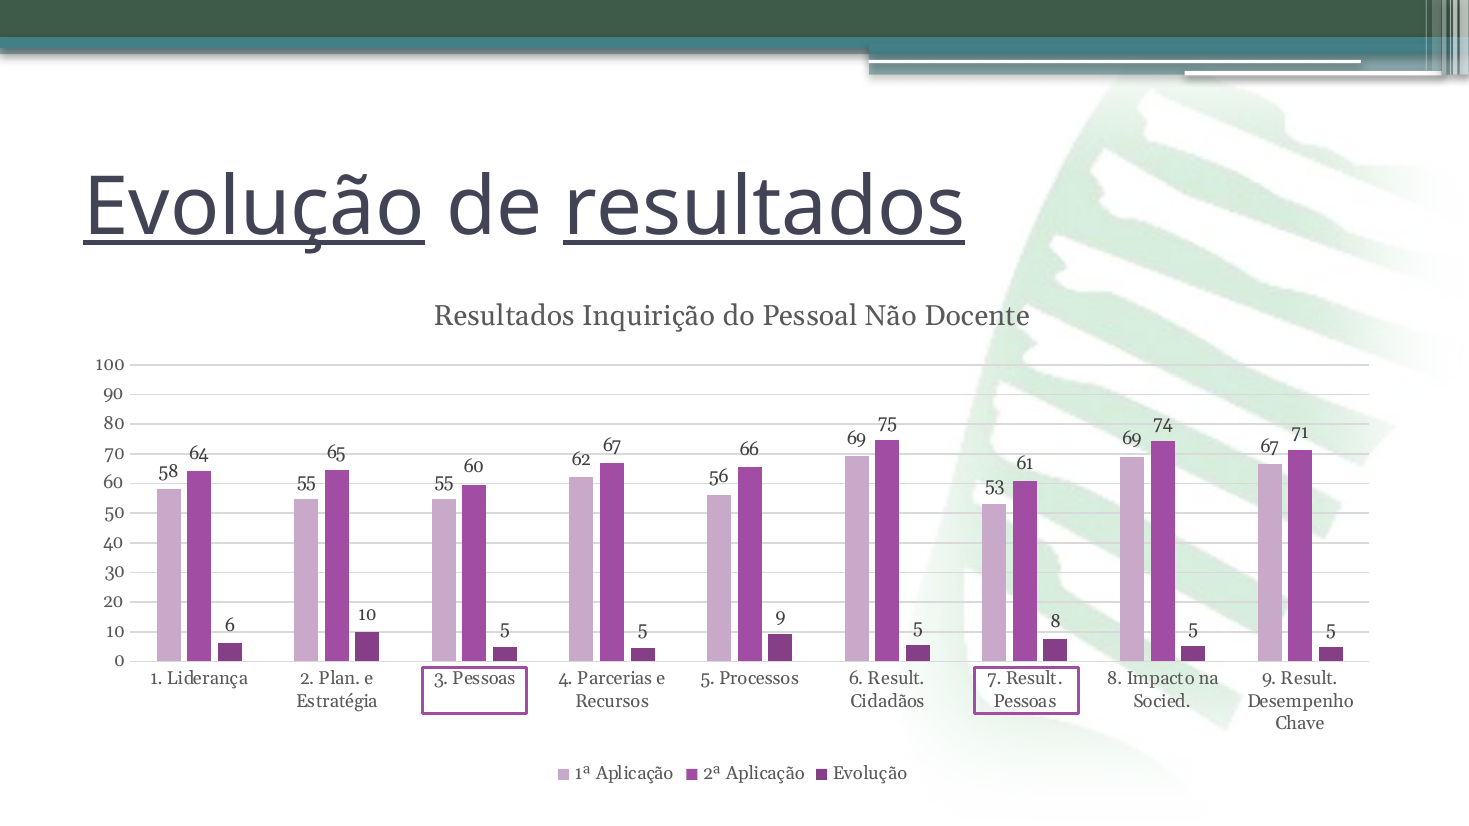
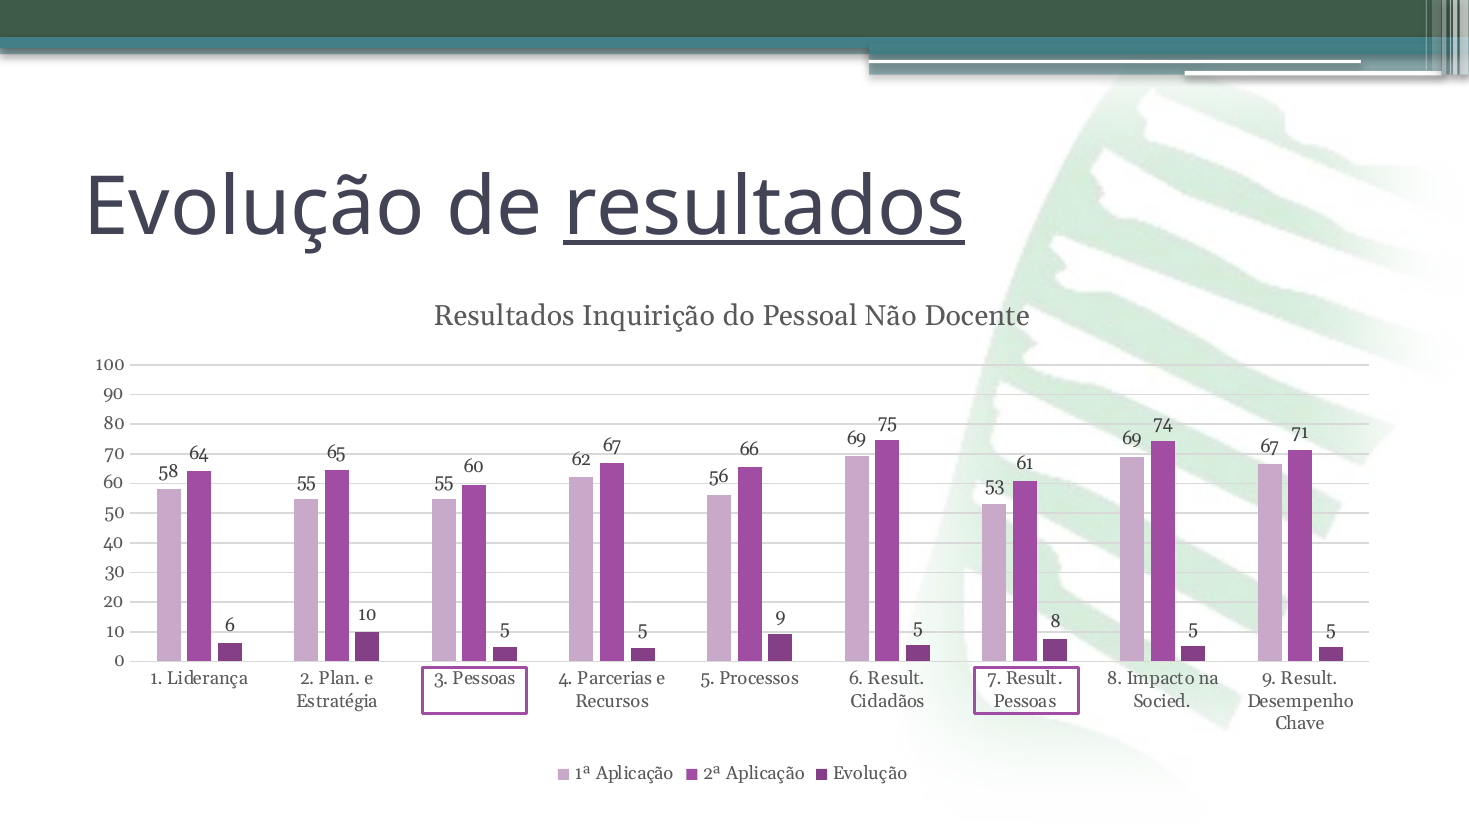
Evolução underline: present -> none (254, 208)
